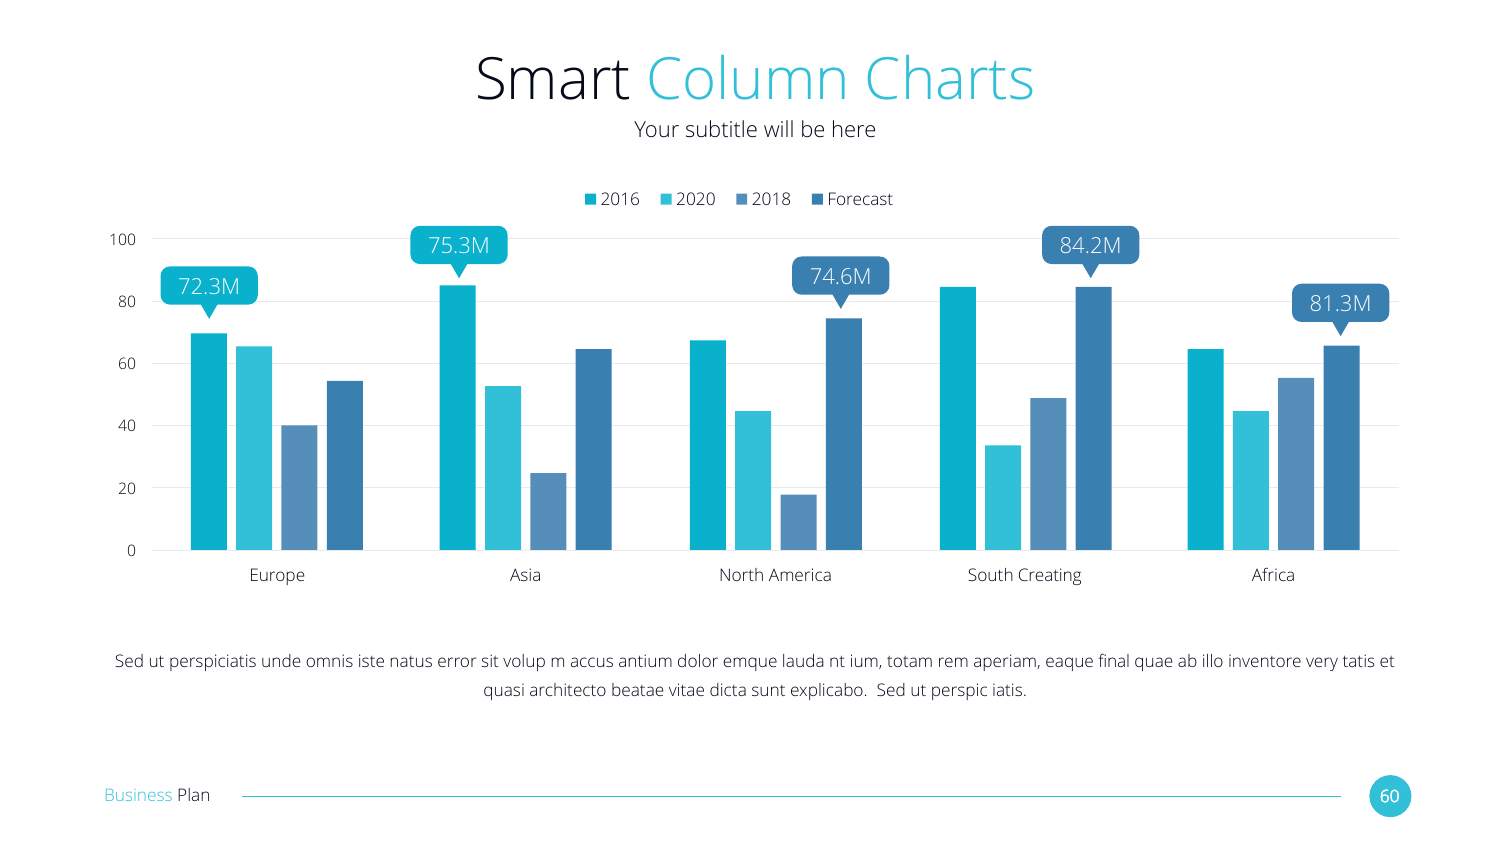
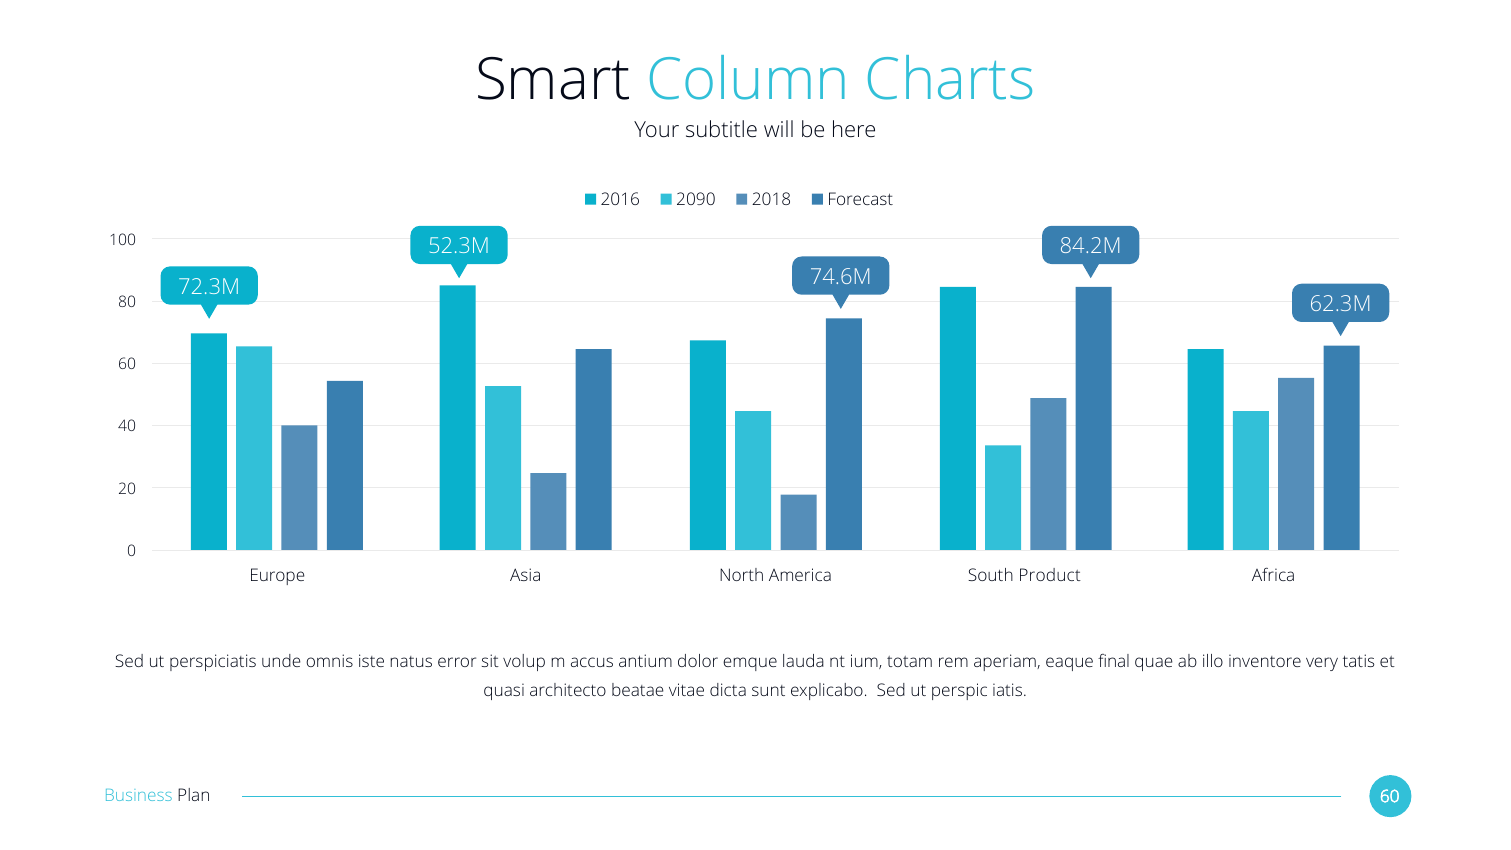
2020: 2020 -> 2090 (696, 199)
75.3M: 75.3M -> 52.3M (459, 247)
81.3M: 81.3M -> 62.3M (1341, 304)
Creating: Creating -> Product (1050, 576)
